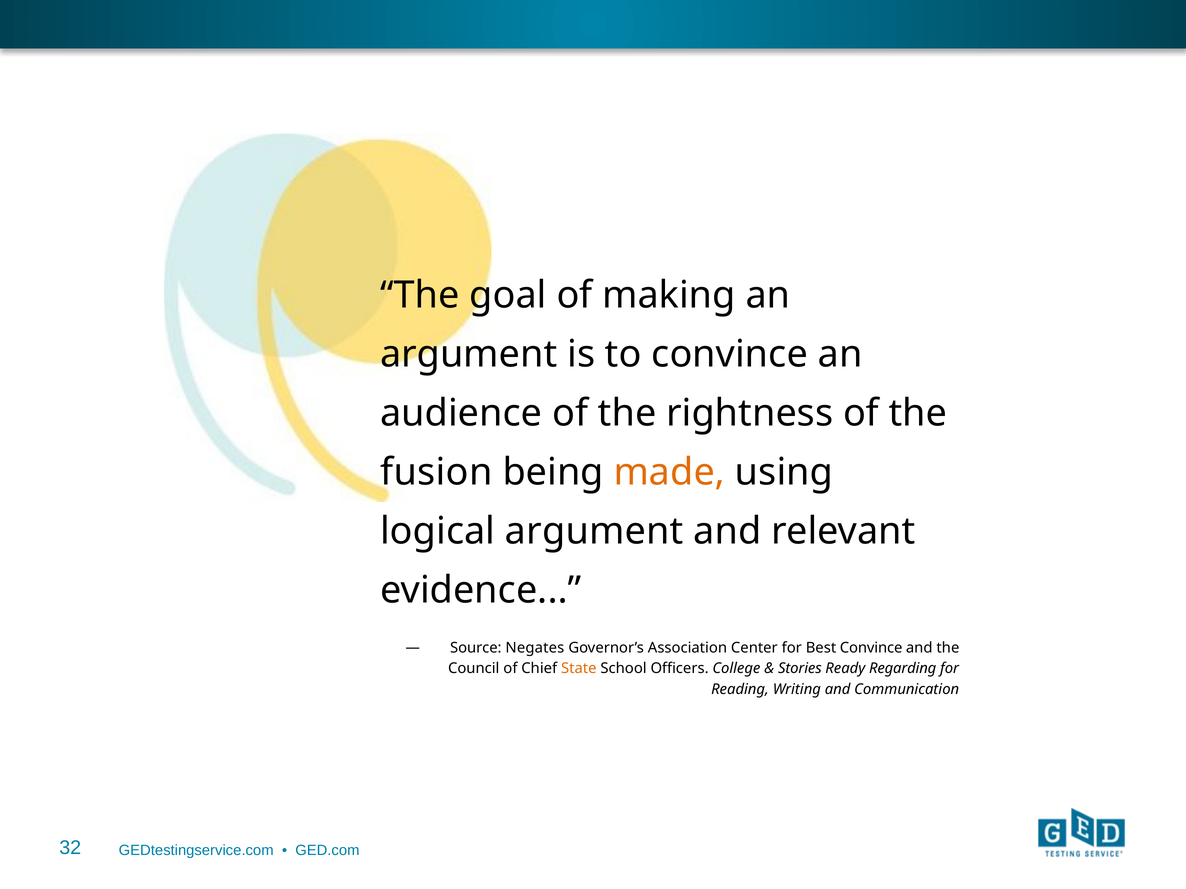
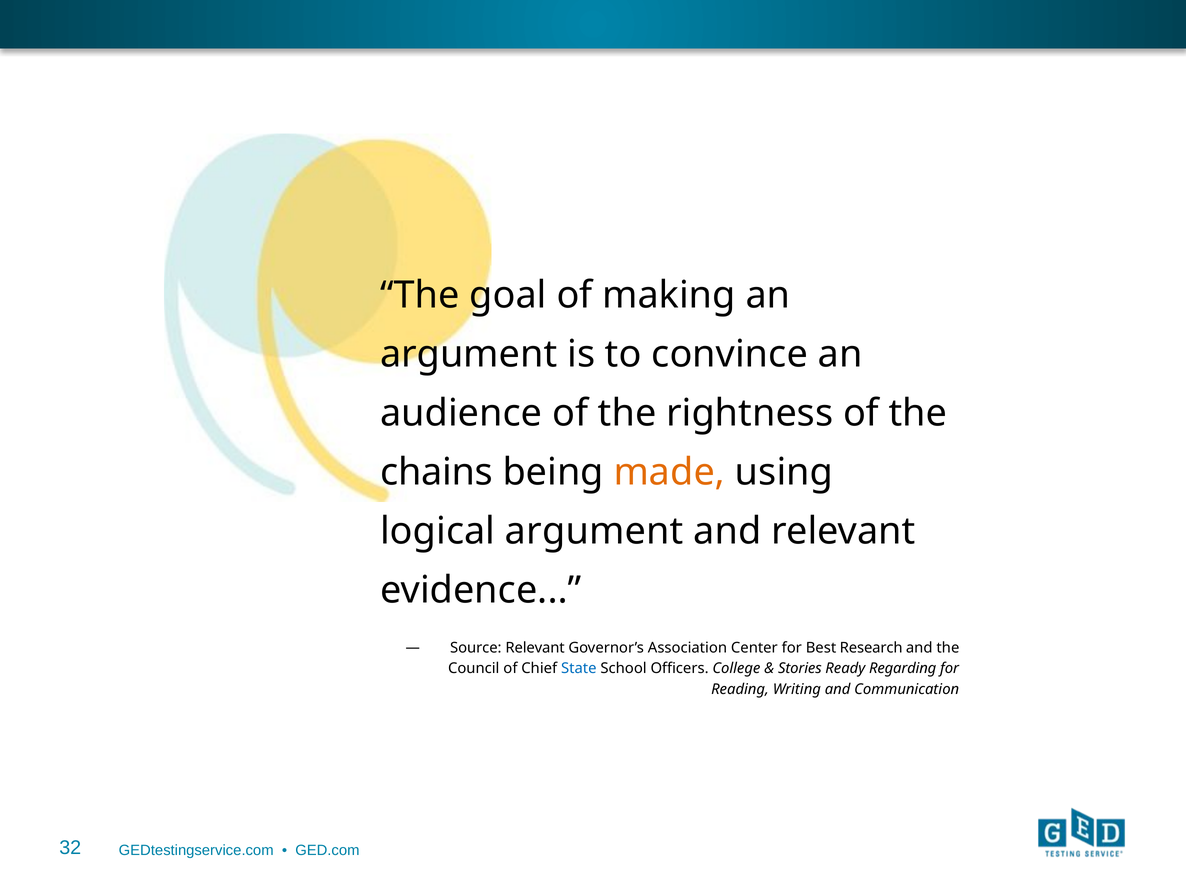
fusion: fusion -> chains (437, 473)
Source Negates: Negates -> Relevant (535, 648)
Best Convince: Convince -> Research (871, 648)
State colour: orange -> blue (579, 669)
